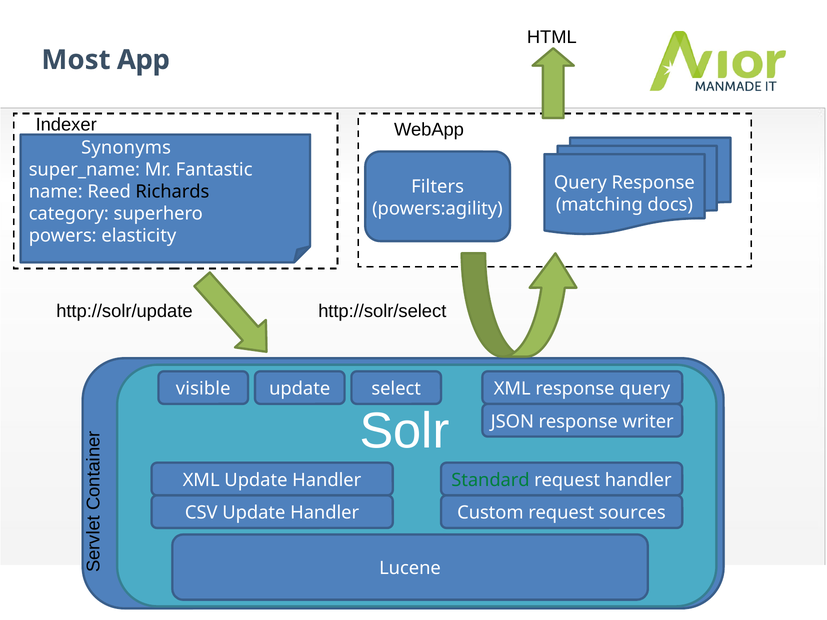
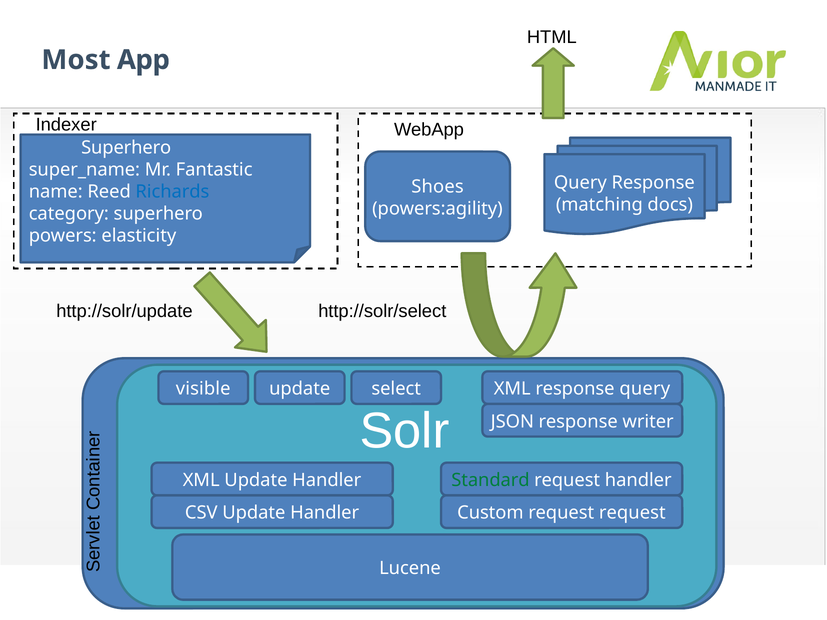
Synonyms: Synonyms -> Superhero (126, 148)
Filters: Filters -> Shoes (438, 187)
Richards colour: black -> blue (172, 192)
request sources: sources -> request (632, 513)
